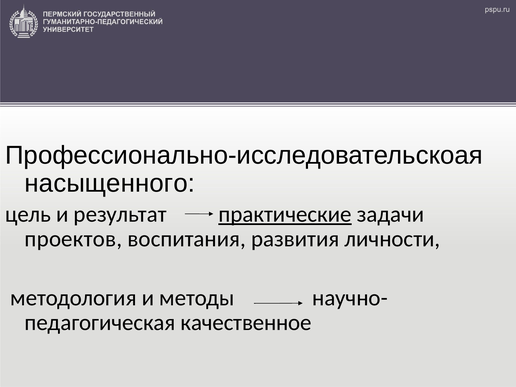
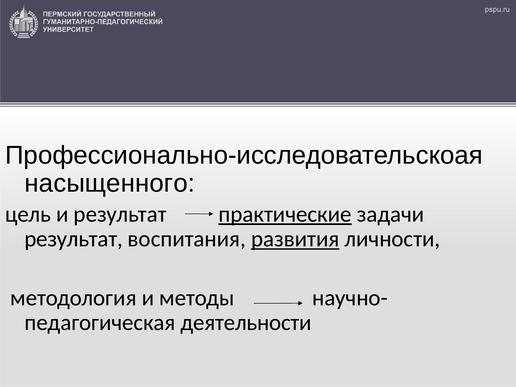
проектов: проектов -> результат (74, 239)
развития underline: none -> present (295, 239)
качественное: качественное -> деятельности (246, 323)
